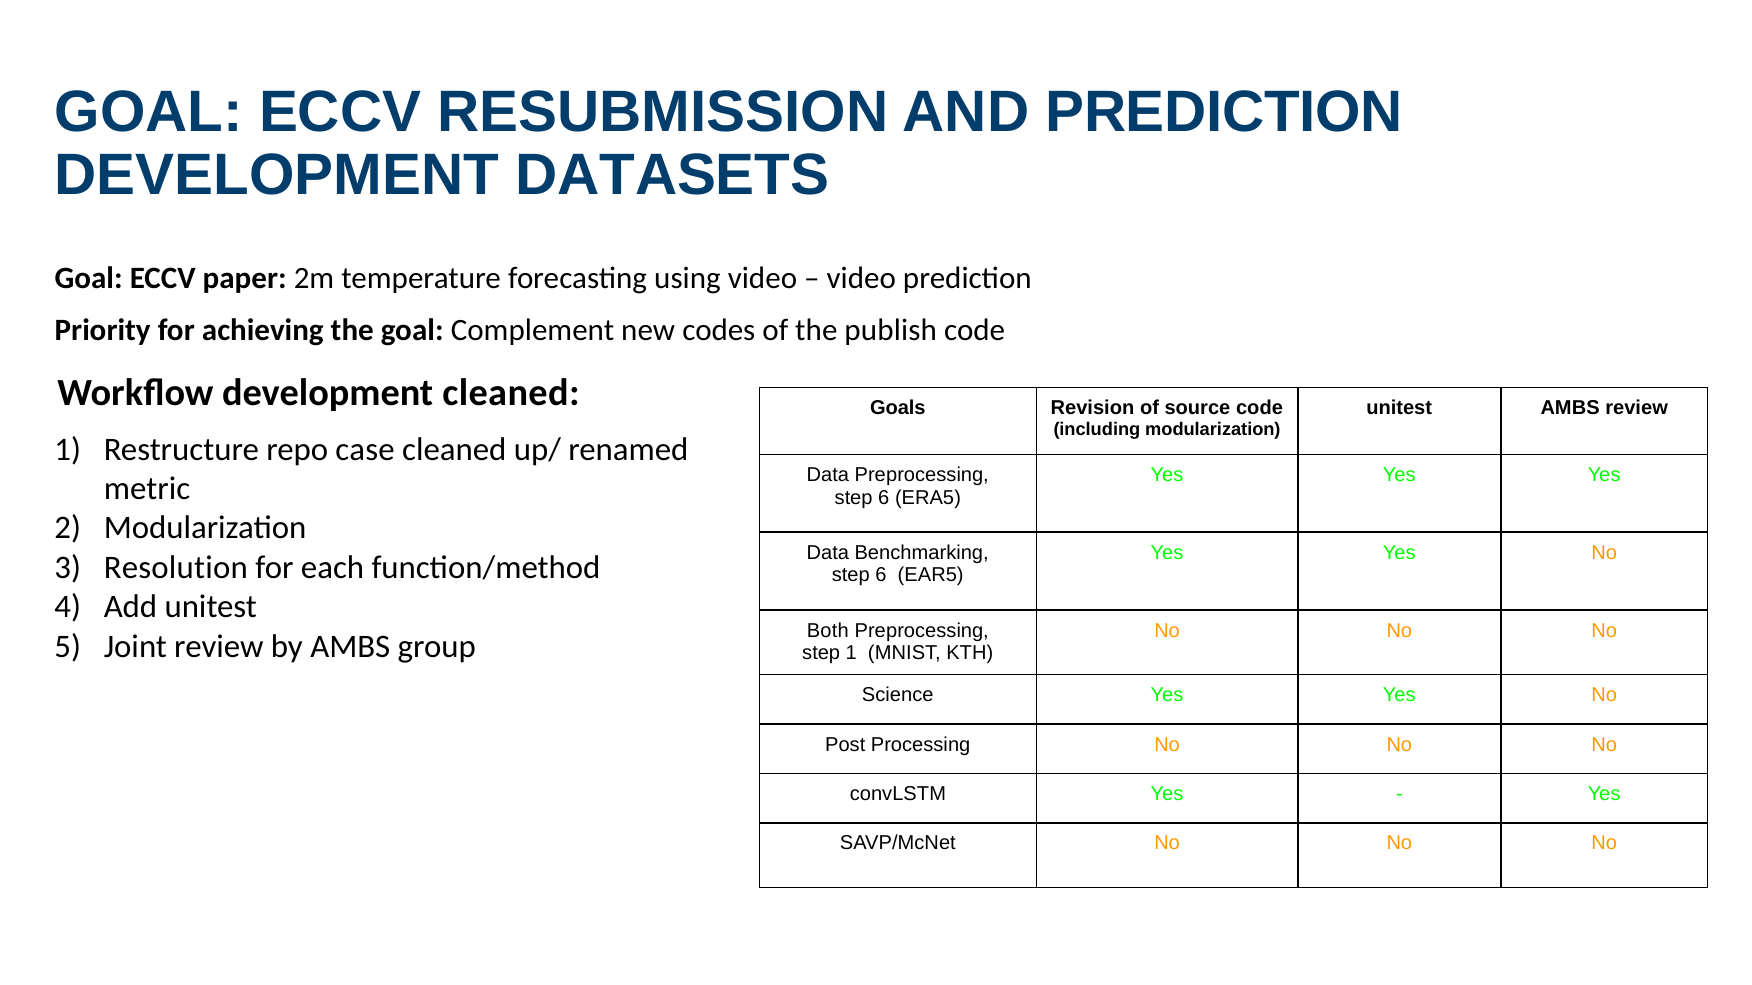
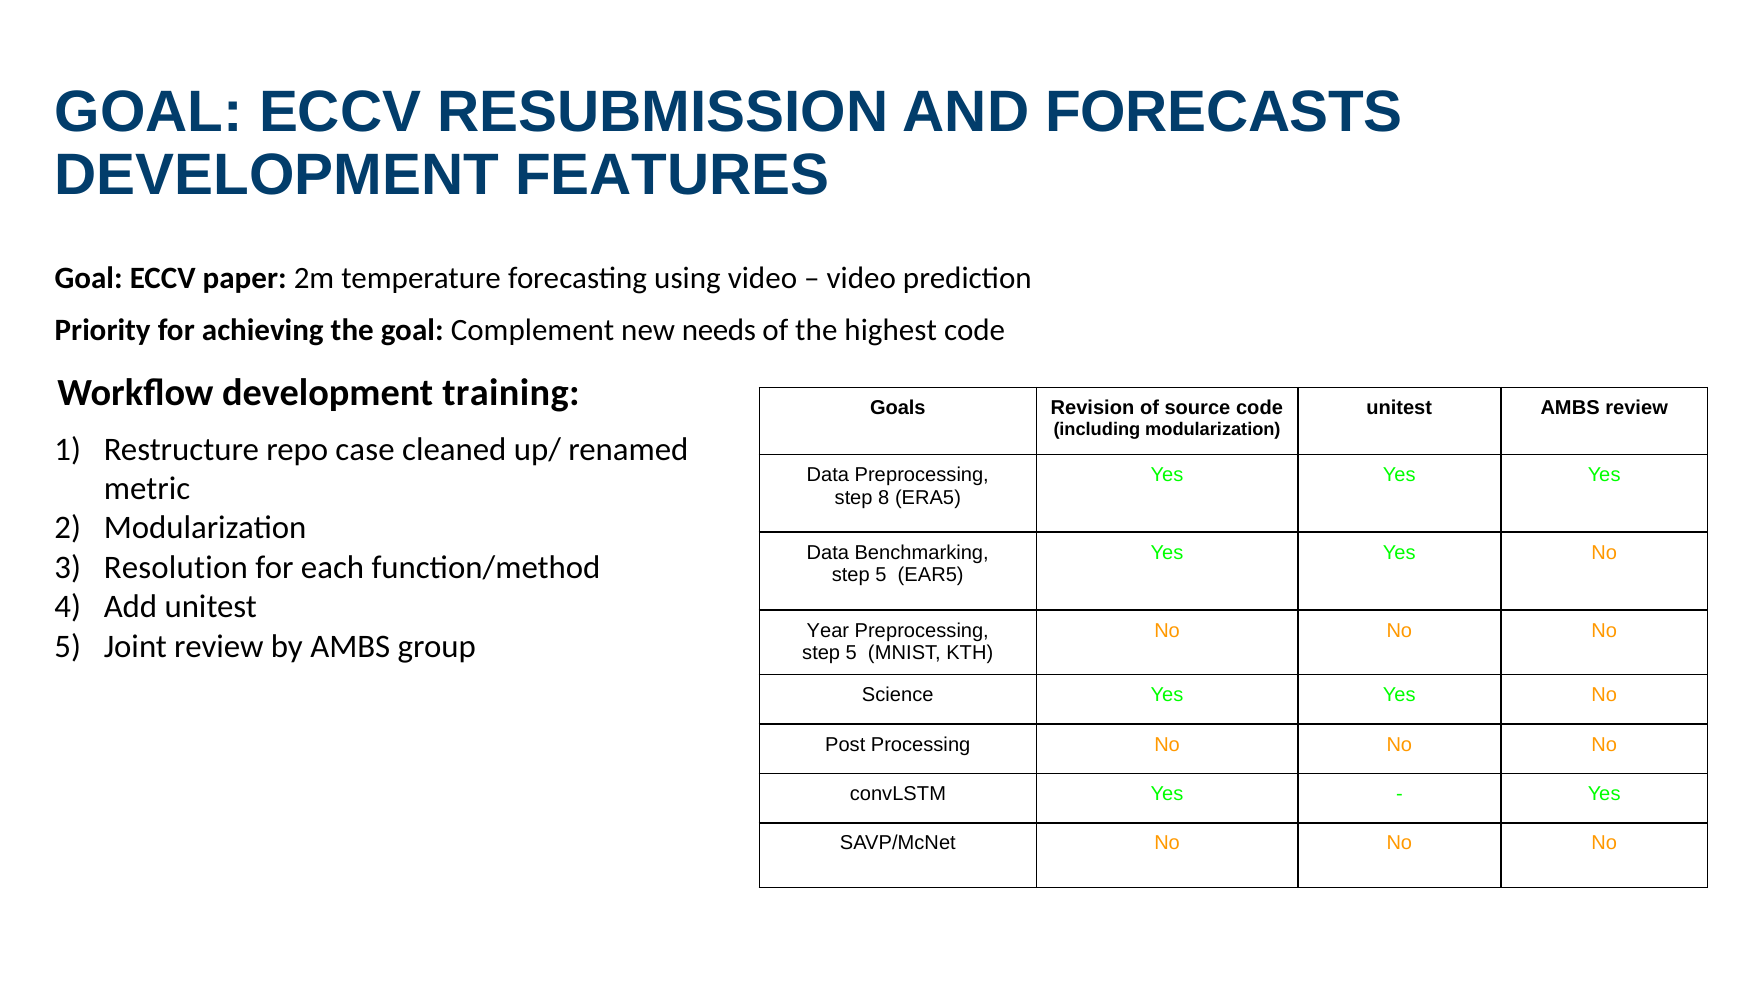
AND PREDICTION: PREDICTION -> FORECASTS (1224, 112)
DATASETS: DATASETS -> FEATURES (672, 175)
codes: codes -> needs (719, 330)
publish: publish -> highest (891, 330)
development cleaned: cleaned -> training (511, 393)
6: 6 -> 8 (884, 498)
6: 6 -> 5 (881, 575)
Both: Both -> Year (828, 631)
1: 1 -> 5 (851, 653)
